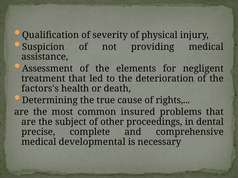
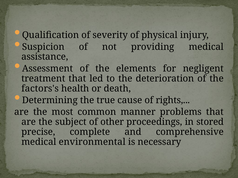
insured: insured -> manner (138, 112)
dental: dental -> stored (210, 122)
developmental: developmental -> environmental (92, 142)
